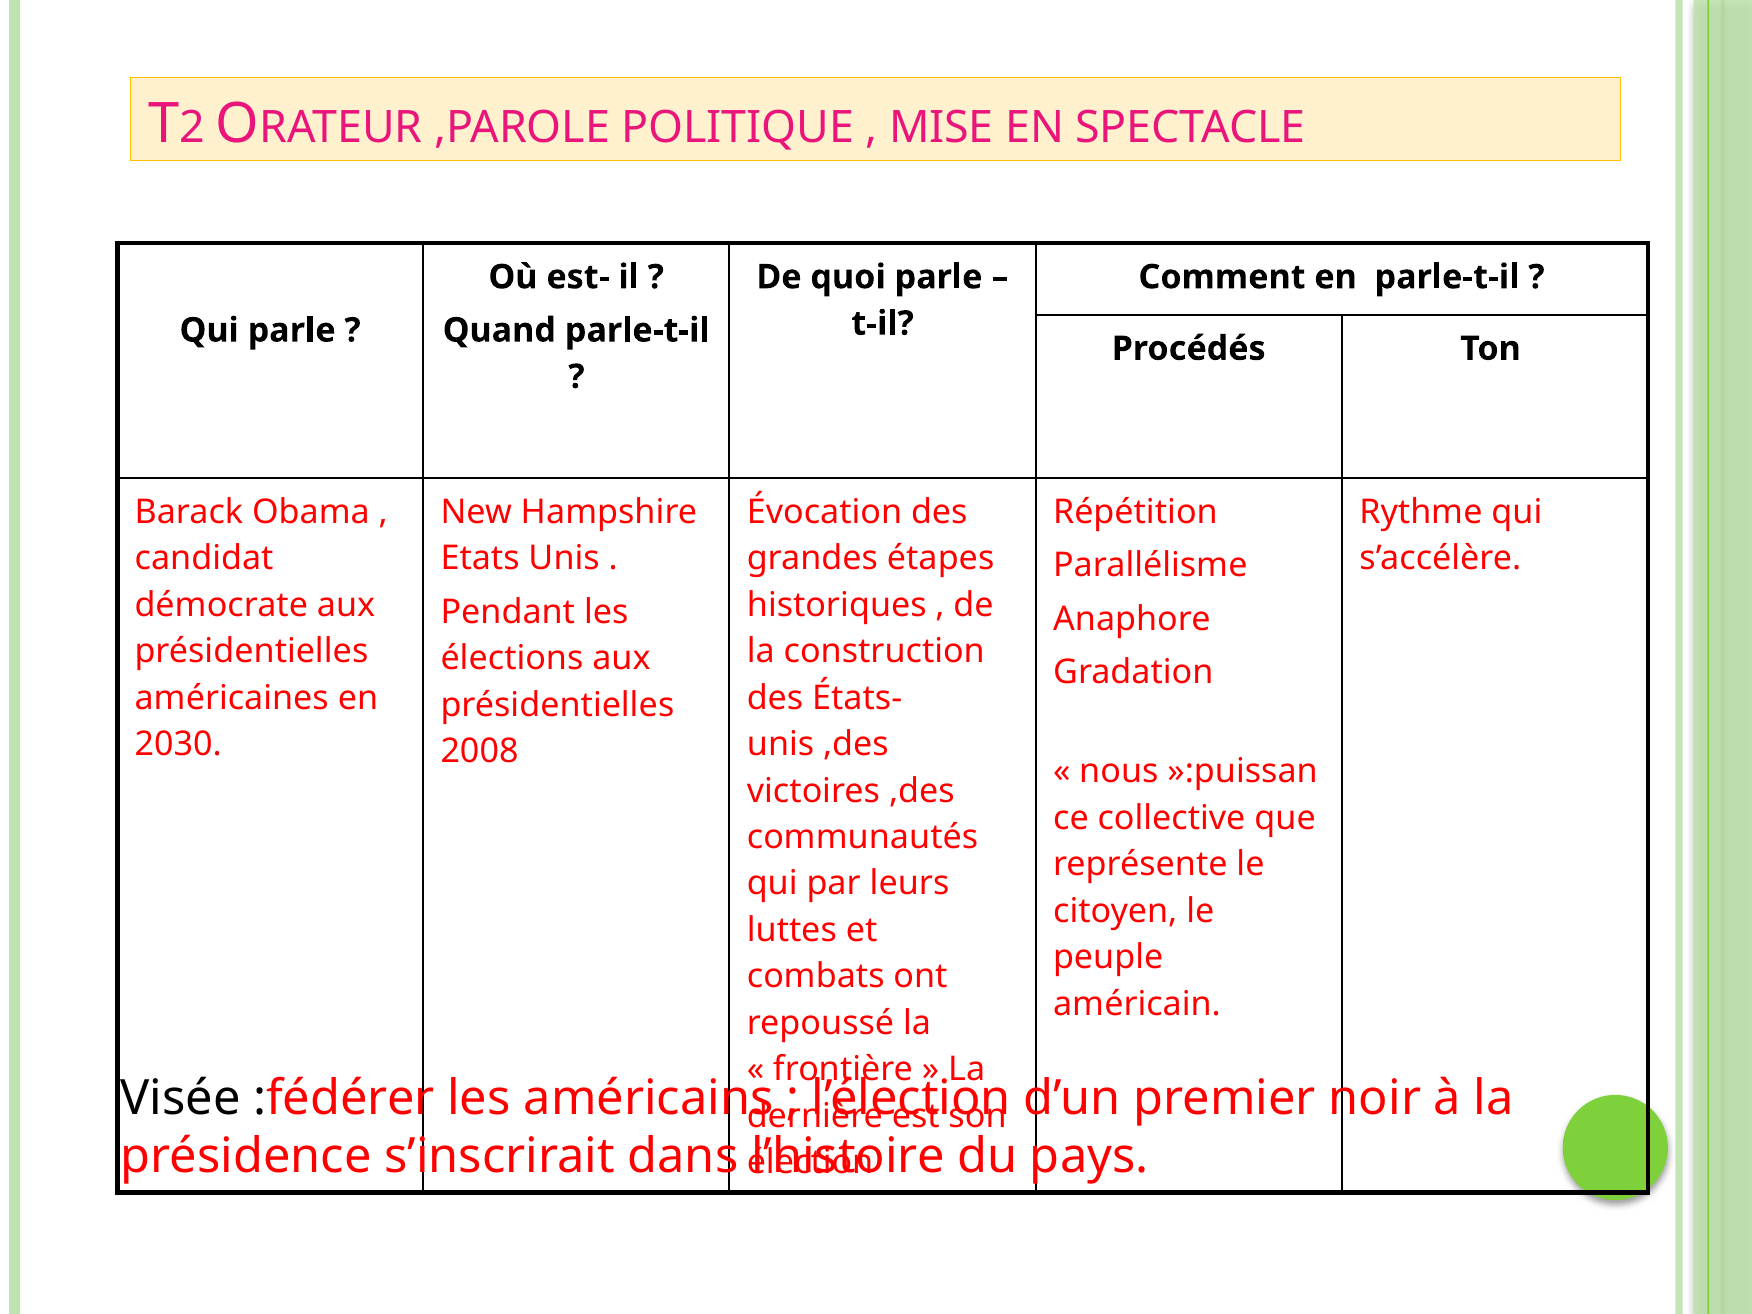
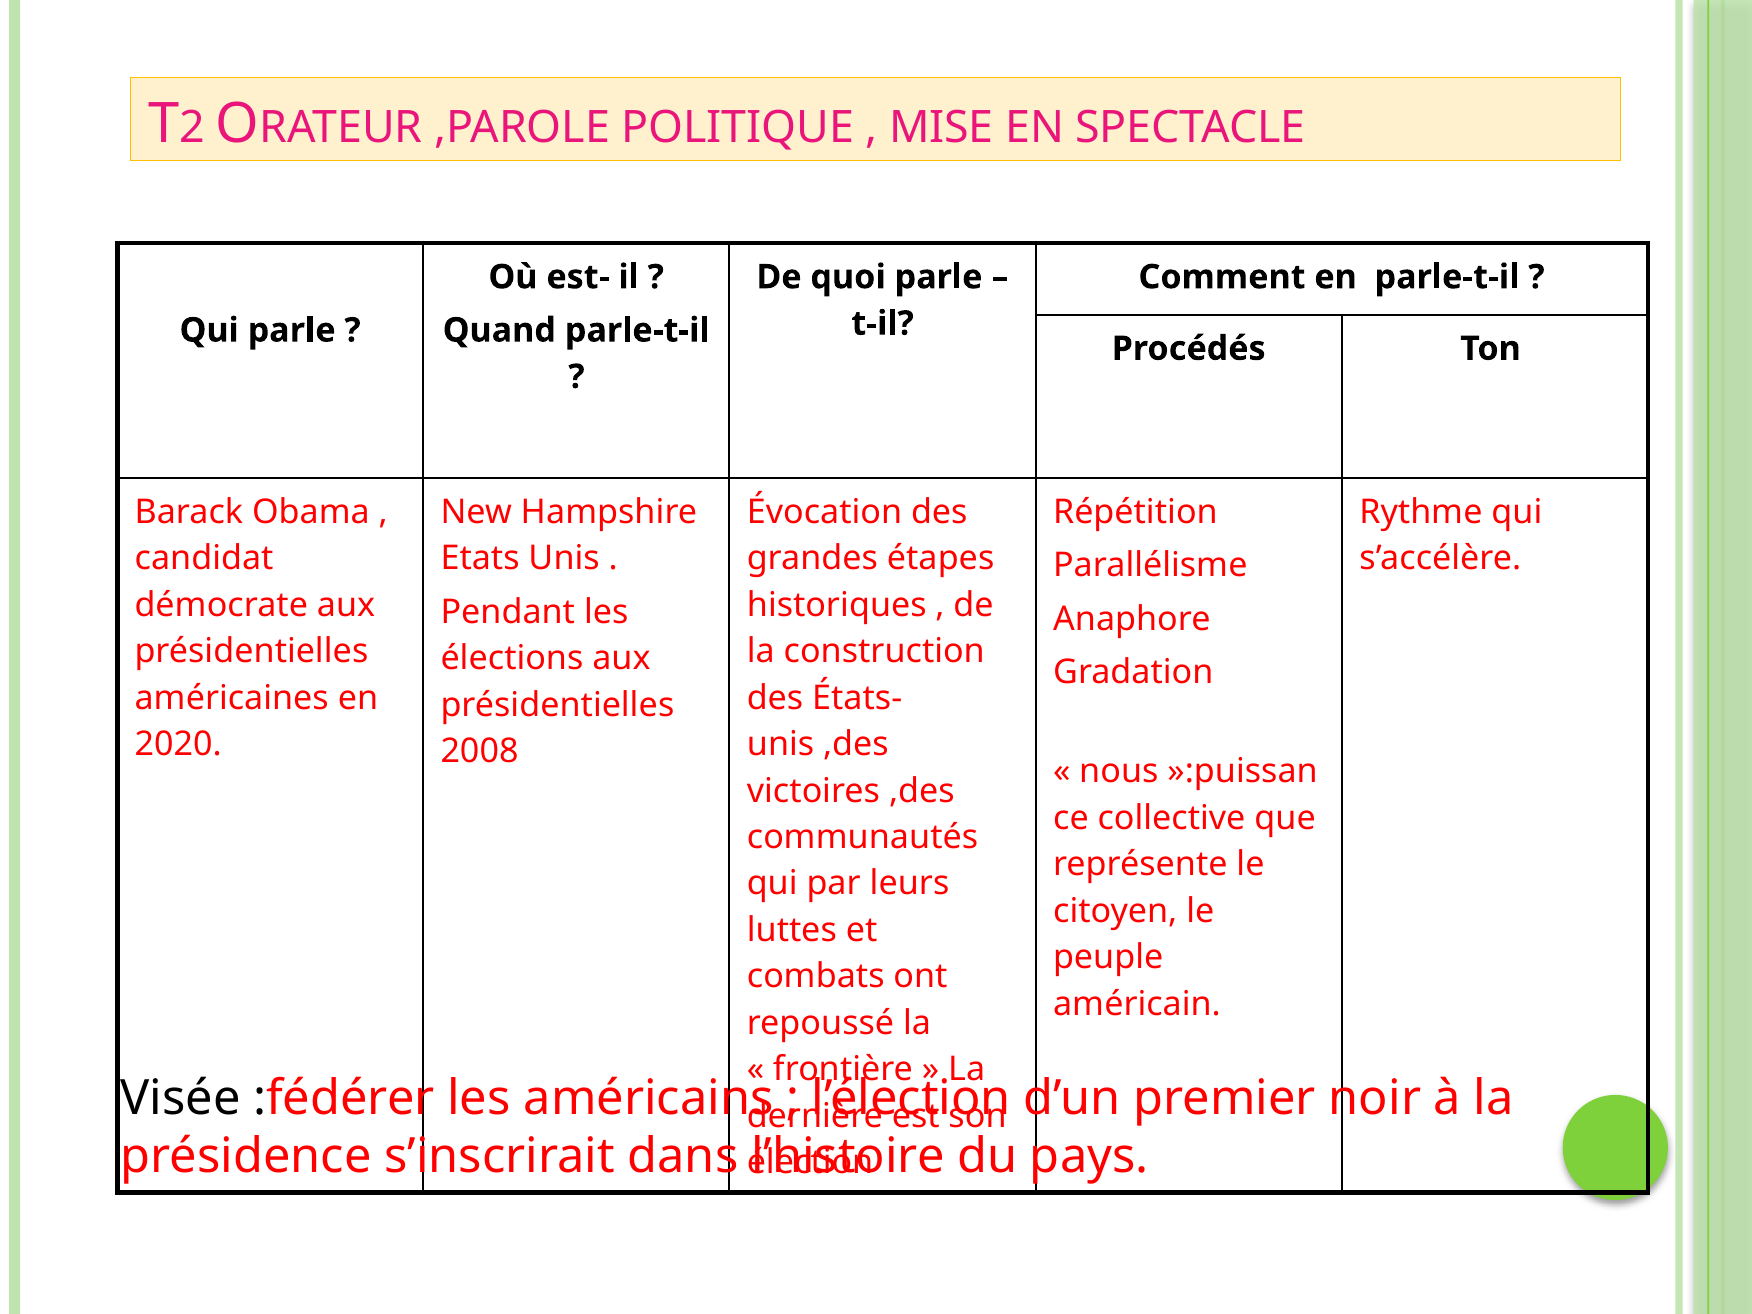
2030: 2030 -> 2020 (178, 744)
